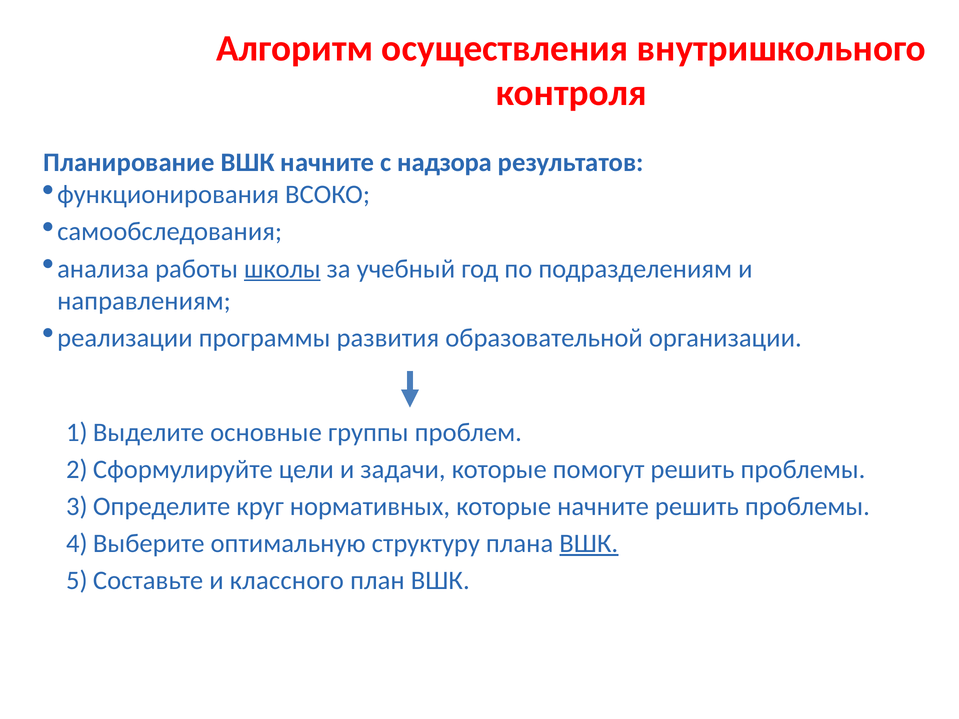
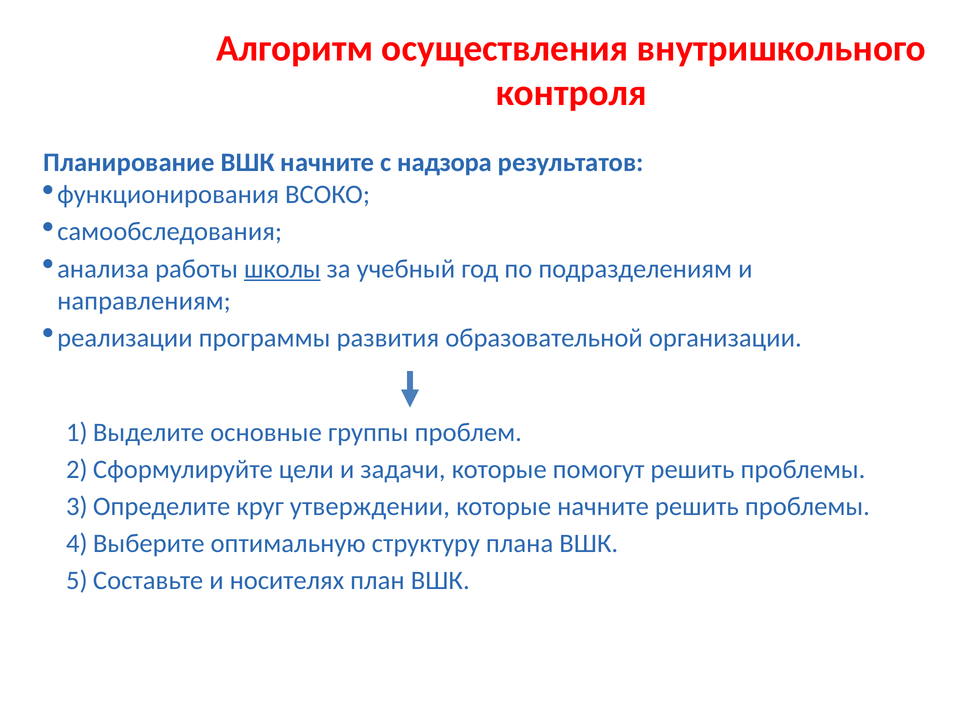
нормативных: нормативных -> утверждении (370, 507)
ВШК underline: present -> none (589, 544)
классного: классного -> носителях (287, 581)
